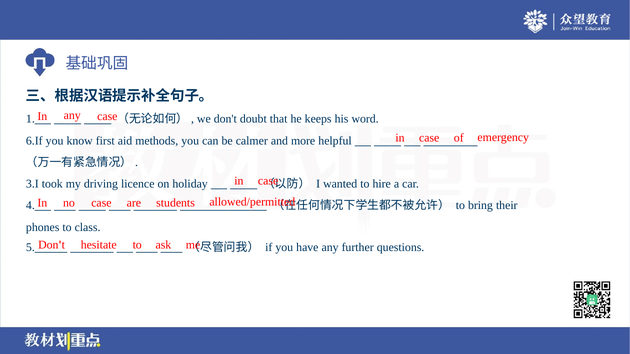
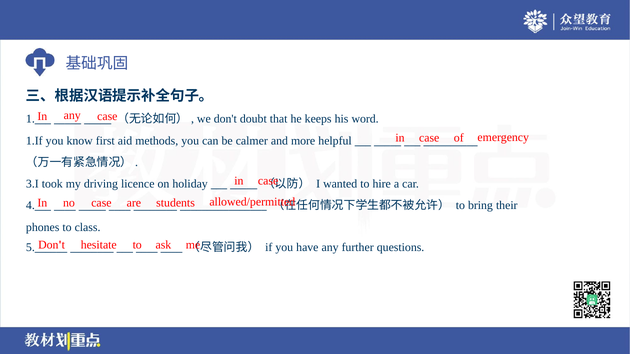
6.If: 6.If -> 1.If (34, 141)
